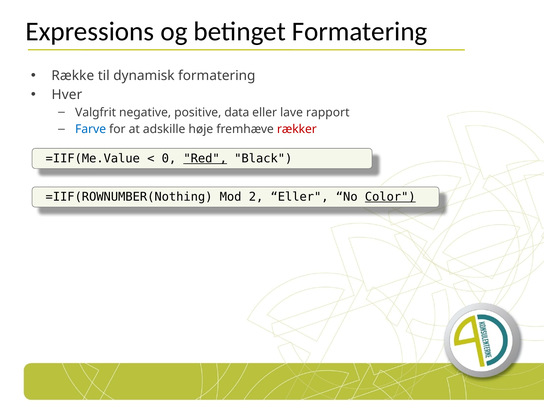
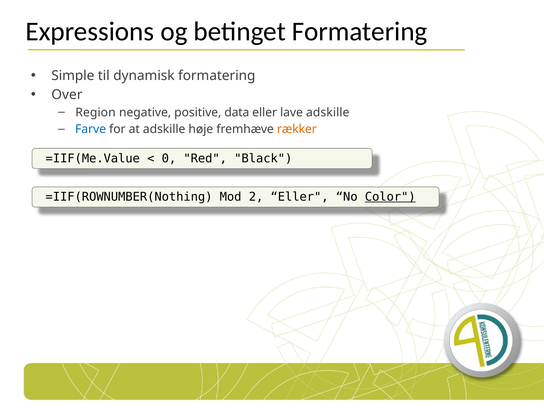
Række: Række -> Simple (73, 76)
Hver: Hver -> Over (67, 95)
Valgfrit: Valgfrit -> Region (96, 112)
lave rapport: rapport -> adskille (328, 112)
rækker colour: red -> orange (297, 129)
Red underline: present -> none (205, 158)
